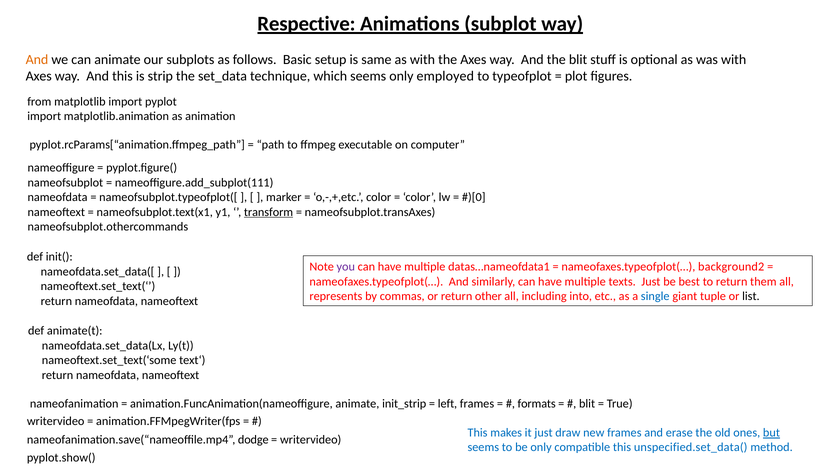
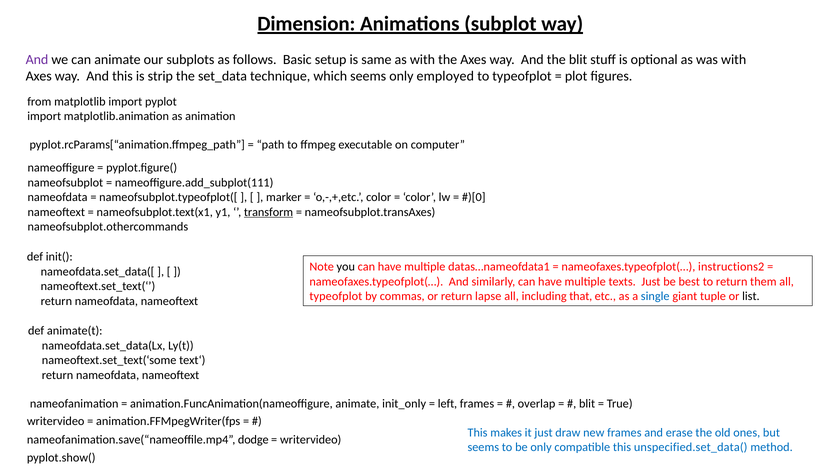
Respective: Respective -> Dimension (306, 24)
And colour: orange -> purple (37, 59)
you colour: purple -> black (346, 267)
background2: background2 -> instructions2 (731, 267)
represents: represents -> typeofplot (336, 296)
other: other -> lapse (488, 296)
into: into -> that (581, 296)
init_strip: init_strip -> init_only (404, 404)
formats: formats -> overlap (537, 404)
but underline: present -> none (771, 433)
